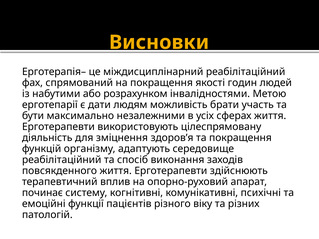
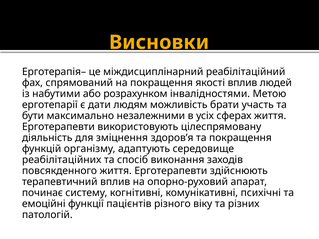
якості годин: годин -> вплив (242, 83)
реабілітаційний: реабілітаційний -> реабілітаційних (62, 160)
